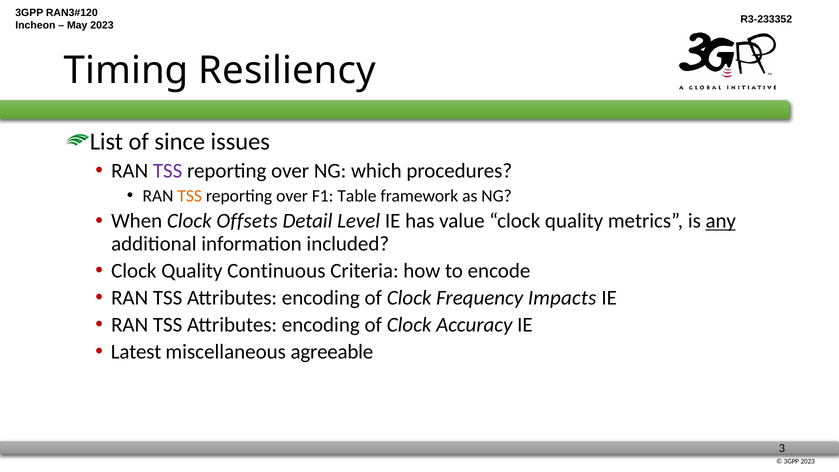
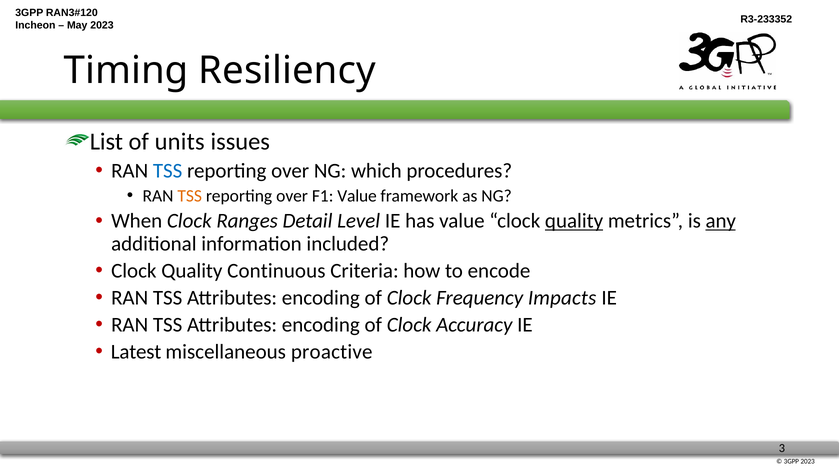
since: since -> units (180, 142)
TSS colour: purple -> blue (168, 171)
F1 Table: Table -> Value (357, 196)
Offsets: Offsets -> Ranges (247, 221)
quality underline: none -> present (574, 221)
agreeable: agreeable -> proactive (332, 352)
